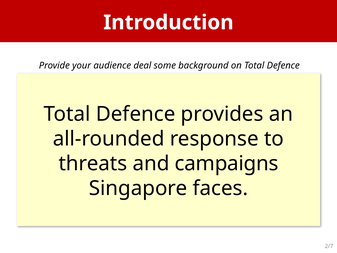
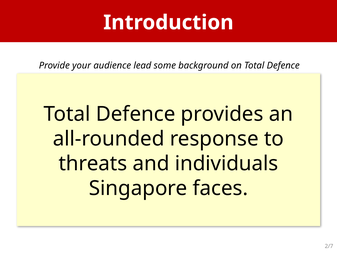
deal: deal -> lead (142, 66)
campaigns: campaigns -> individuals (227, 163)
